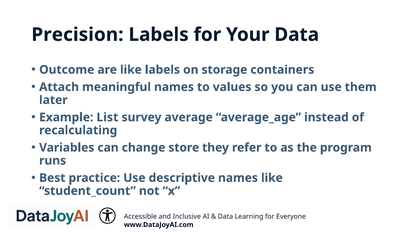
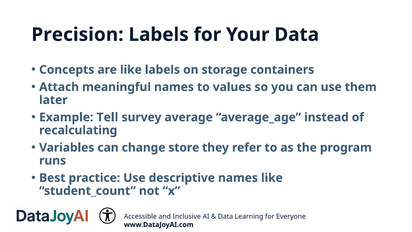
Outcome: Outcome -> Concepts (67, 70)
List: List -> Tell (107, 117)
